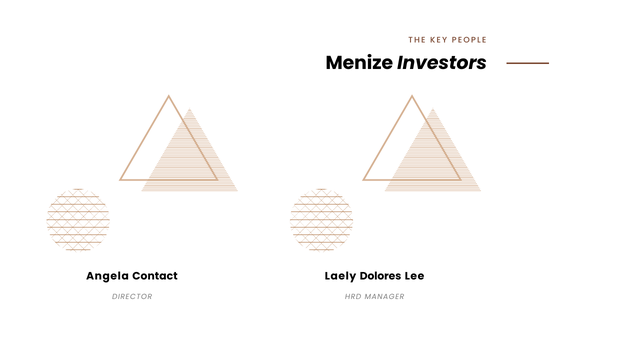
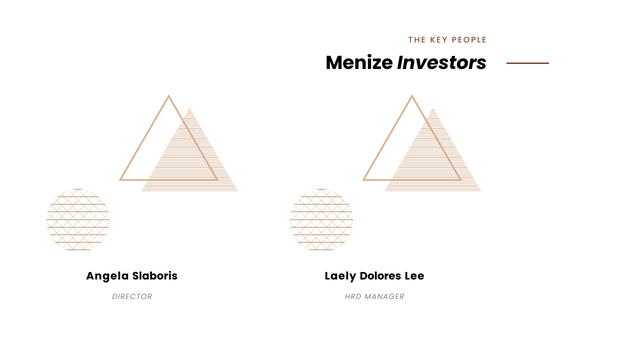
Contact: Contact -> Slaboris (155, 276)
